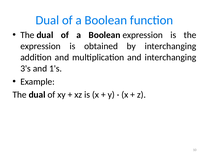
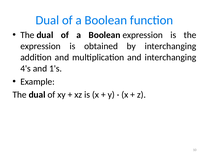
3's: 3's -> 4's (26, 68)
